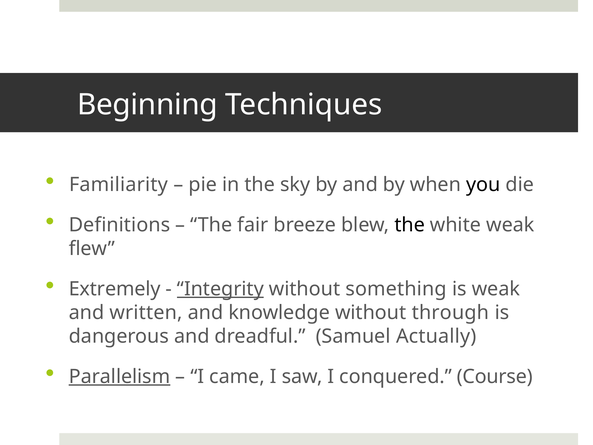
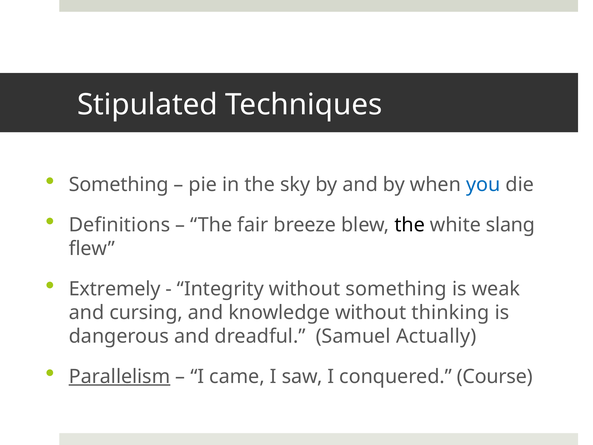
Beginning: Beginning -> Stipulated (147, 105)
Familiarity: Familiarity -> Something (119, 185)
you colour: black -> blue (483, 185)
white weak: weak -> slang (510, 225)
Integrity underline: present -> none (220, 289)
written: written -> cursing (146, 312)
through: through -> thinking (450, 312)
